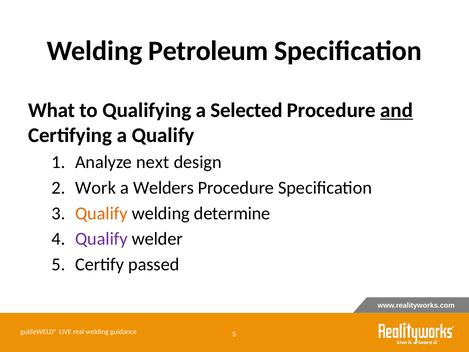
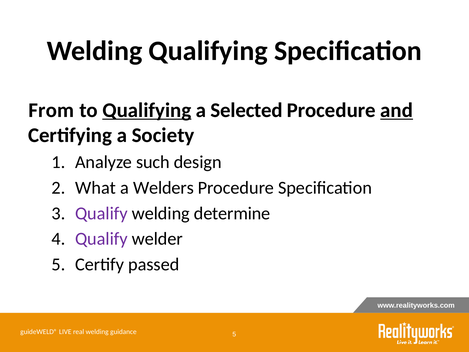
Welding Petroleum: Petroleum -> Qualifying (208, 51)
What: What -> From (51, 110)
Qualifying underline: none -> present (147, 110)
a Qualify: Qualify -> Society (163, 135)
next: next -> such (153, 162)
Work: Work -> What (96, 188)
Qualify colour: orange -> purple (101, 213)
